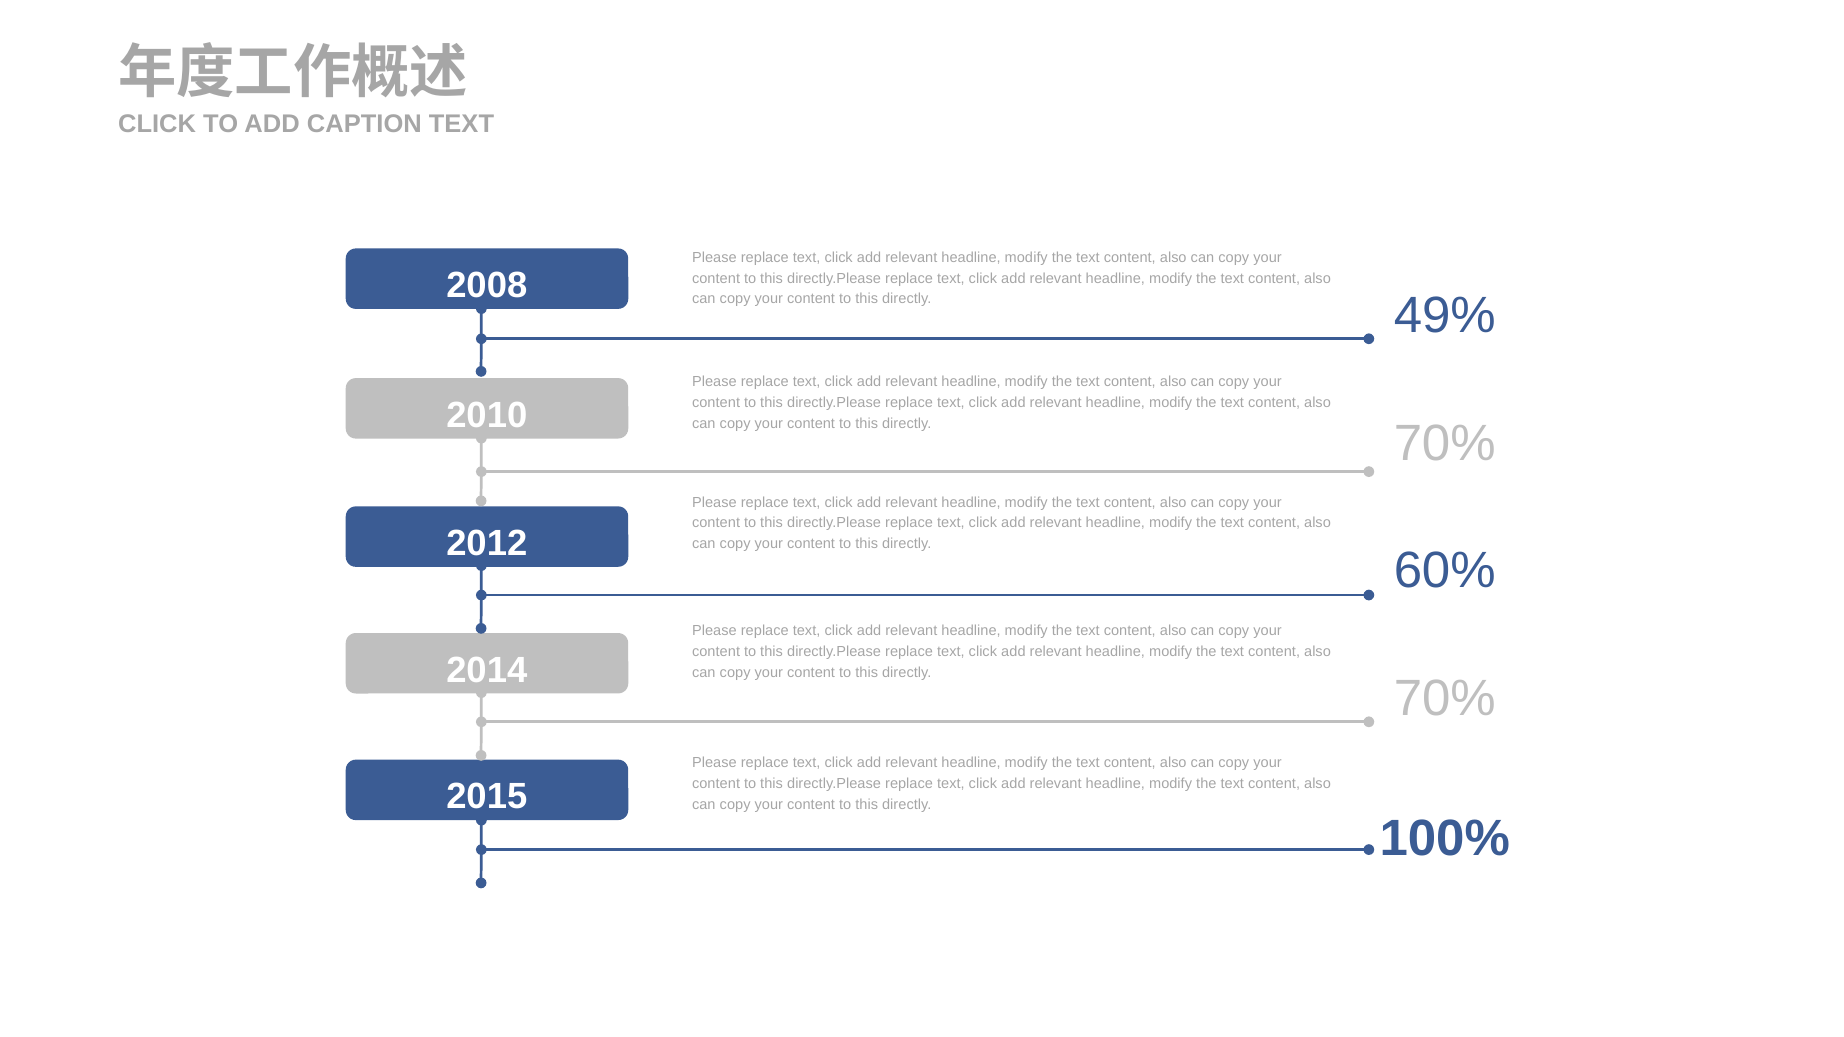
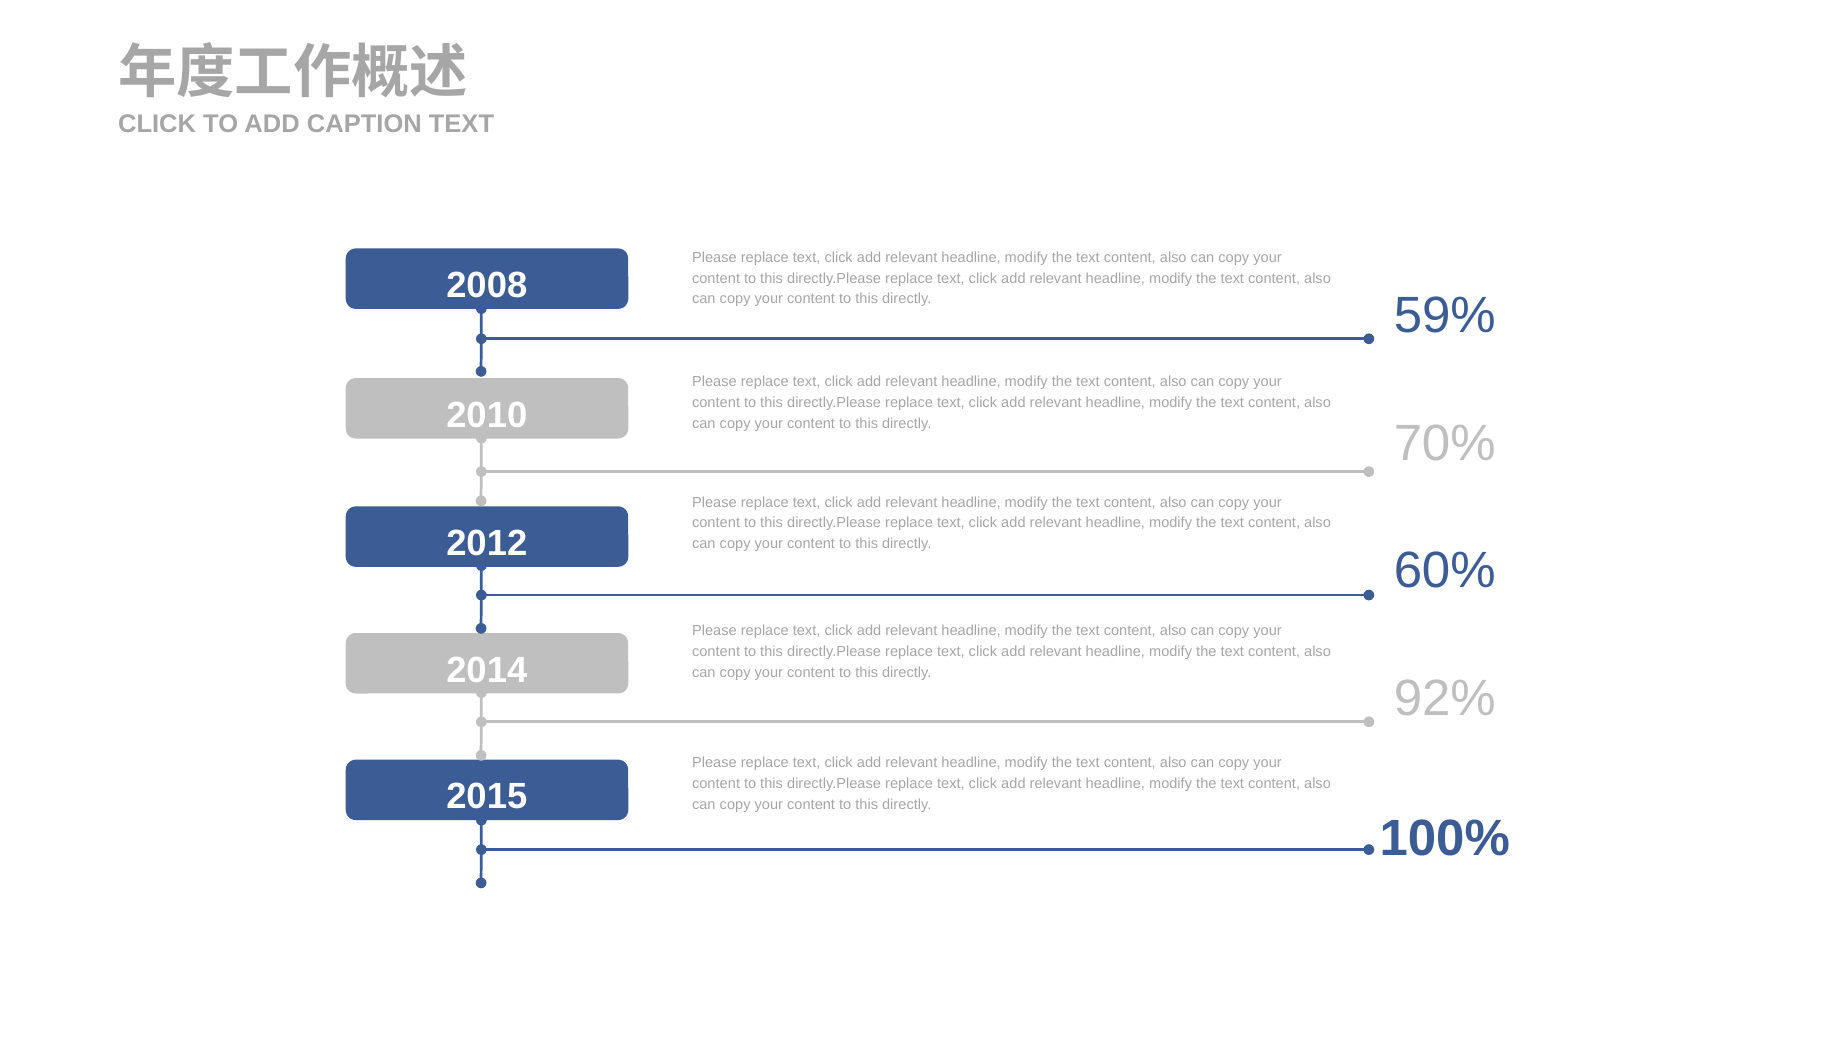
49%: 49% -> 59% (1445, 316)
70%: 70% -> 92% (1445, 699)
